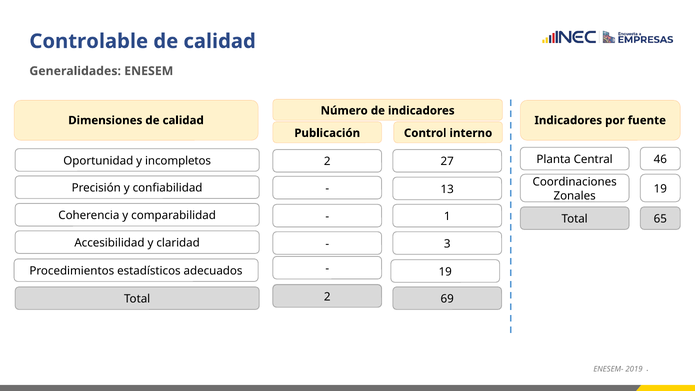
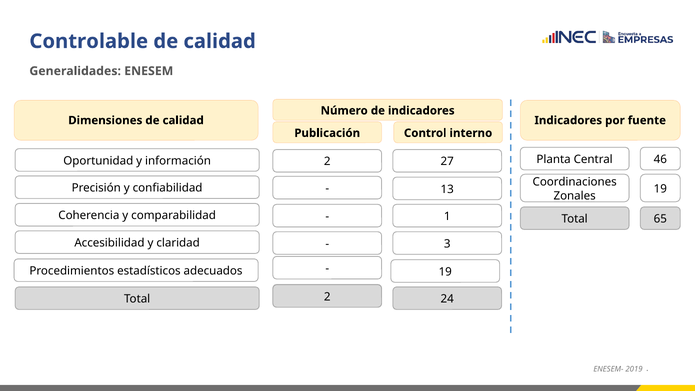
incompletos: incompletos -> información (178, 161)
69: 69 -> 24 (447, 299)
